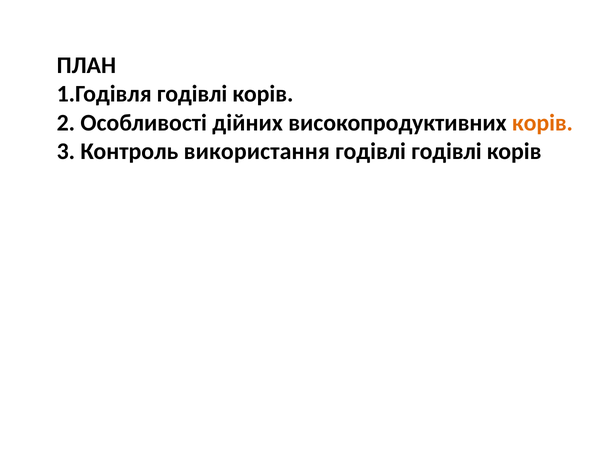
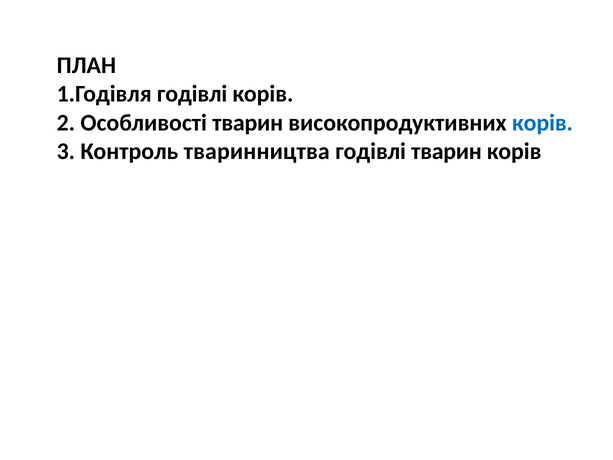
Особливості дійних: дійних -> тварин (248, 123)
корів colour: orange -> blue (542, 123)
використання: використання -> тваринництва (257, 151)
годівлі годівлі: годівлі -> тварин (447, 151)
